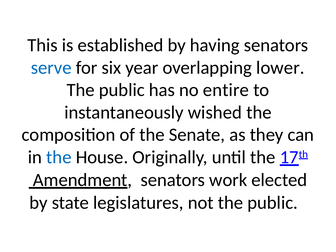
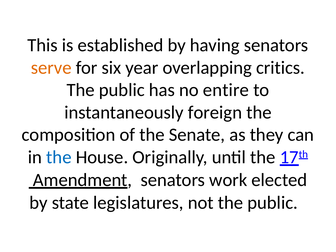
serve colour: blue -> orange (51, 68)
lower: lower -> critics (280, 68)
wished: wished -> foreign (215, 112)
